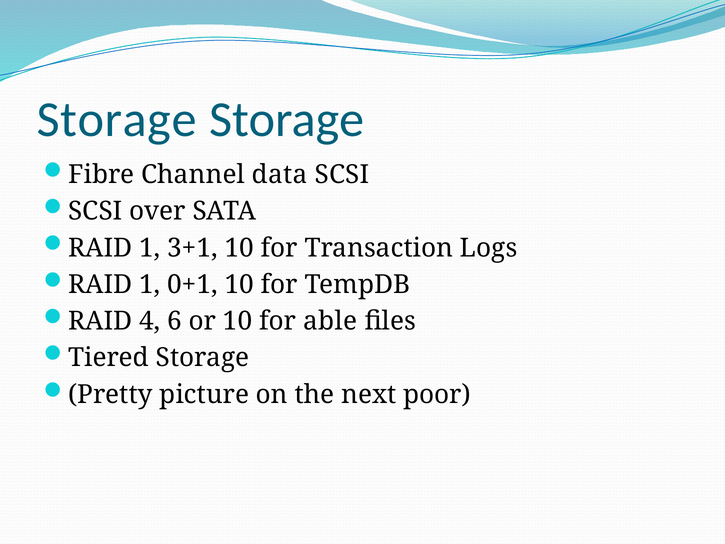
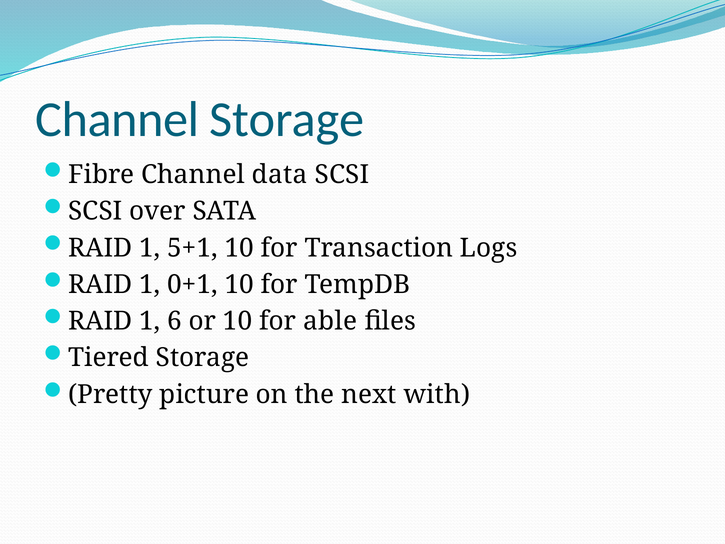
Storage: Storage -> Channel (117, 120)
3+1: 3+1 -> 5+1 (193, 248)
4: 4 -> 1 (150, 321)
poor: poor -> with (437, 394)
